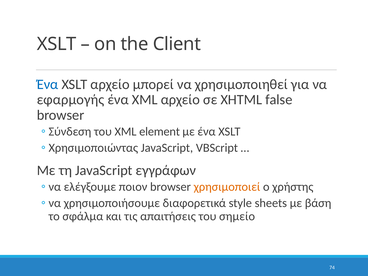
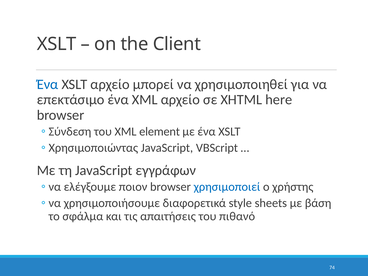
εφαρμογής: εφαρμογής -> επεκτάσιμο (71, 100)
false: false -> here (279, 100)
χρησιμοποιεί colour: orange -> blue (227, 187)
σημείο: σημείο -> πιθανό (237, 216)
